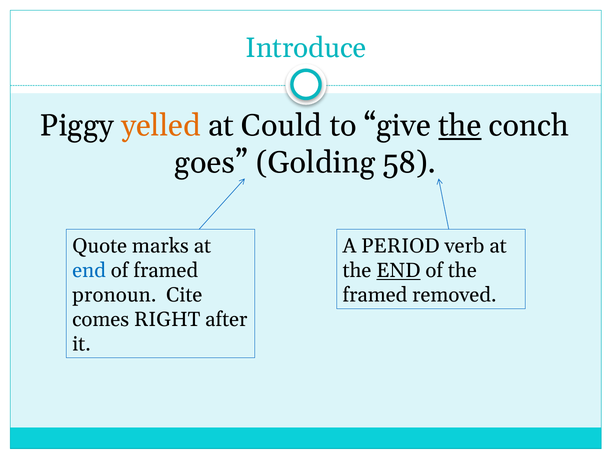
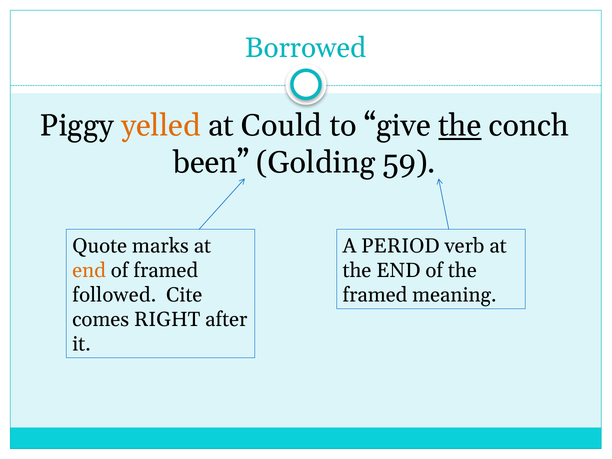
Introduce: Introduce -> Borrowed (306, 48)
goes: goes -> been (211, 162)
58: 58 -> 59 (409, 162)
end colour: blue -> orange (89, 271)
END underline: present -> none (398, 271)
pronoun: pronoun -> followed (114, 295)
removed: removed -> meaning (454, 295)
